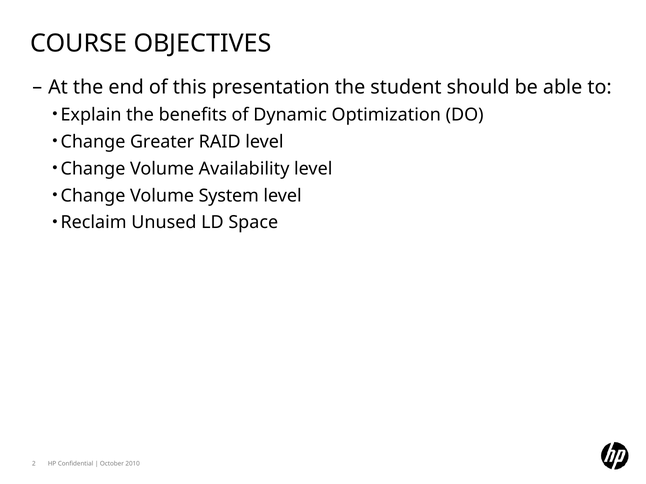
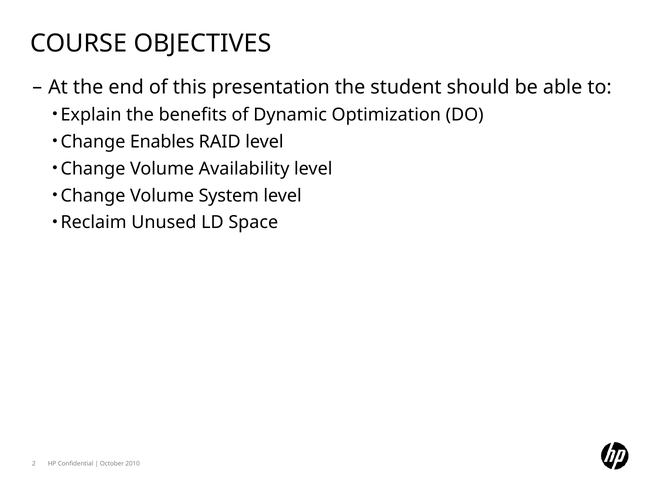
Greater: Greater -> Enables (162, 142)
